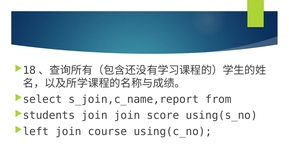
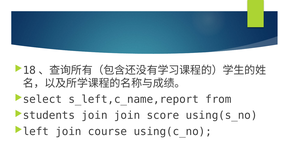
s_join,c_name,report: s_join,c_name,report -> s_left,c_name,report (134, 99)
